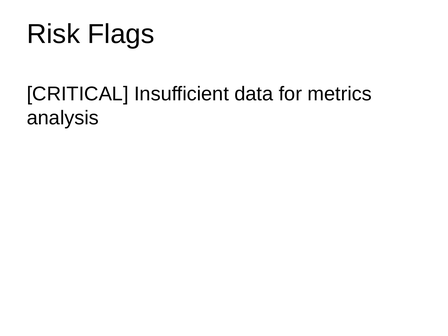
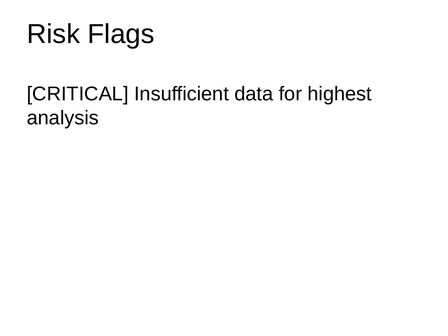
metrics: metrics -> highest (340, 94)
